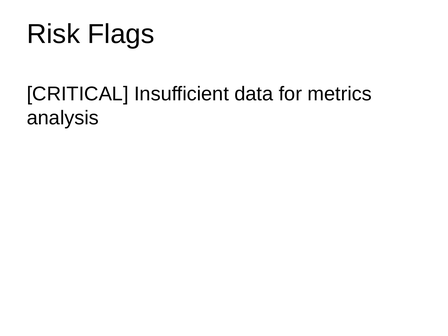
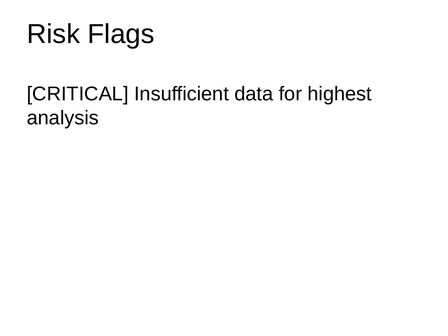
metrics: metrics -> highest (340, 94)
